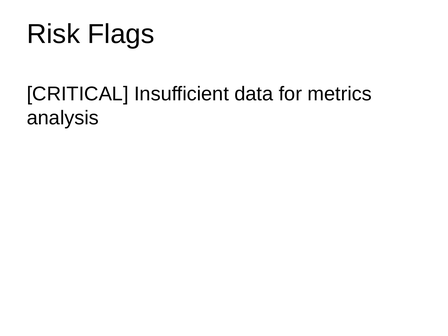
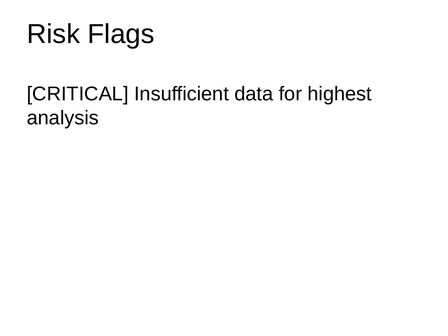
metrics: metrics -> highest (340, 94)
